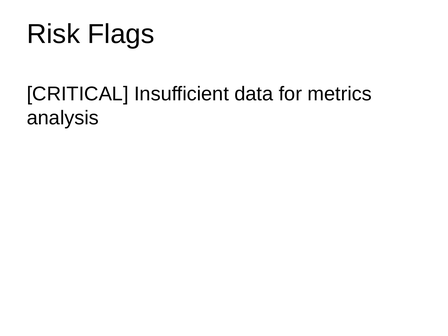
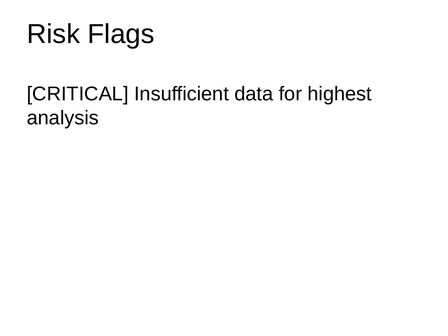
metrics: metrics -> highest (340, 94)
